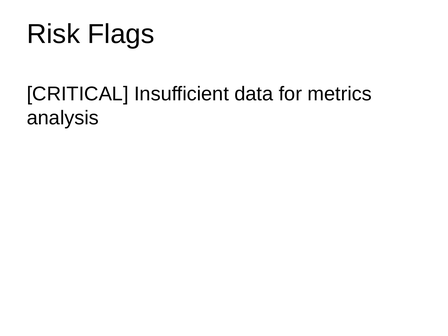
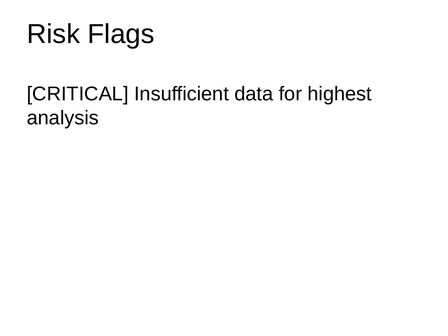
metrics: metrics -> highest (340, 94)
